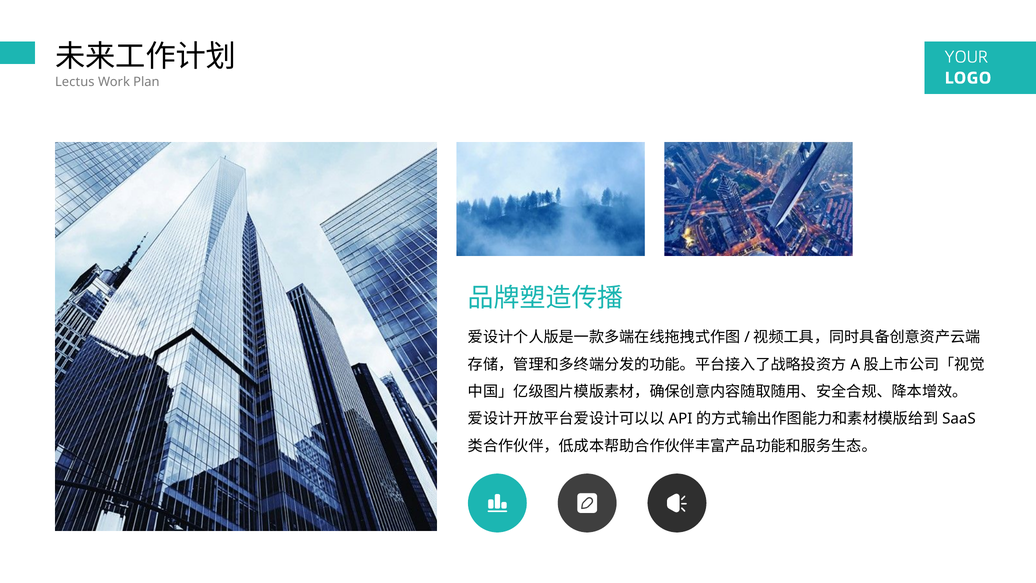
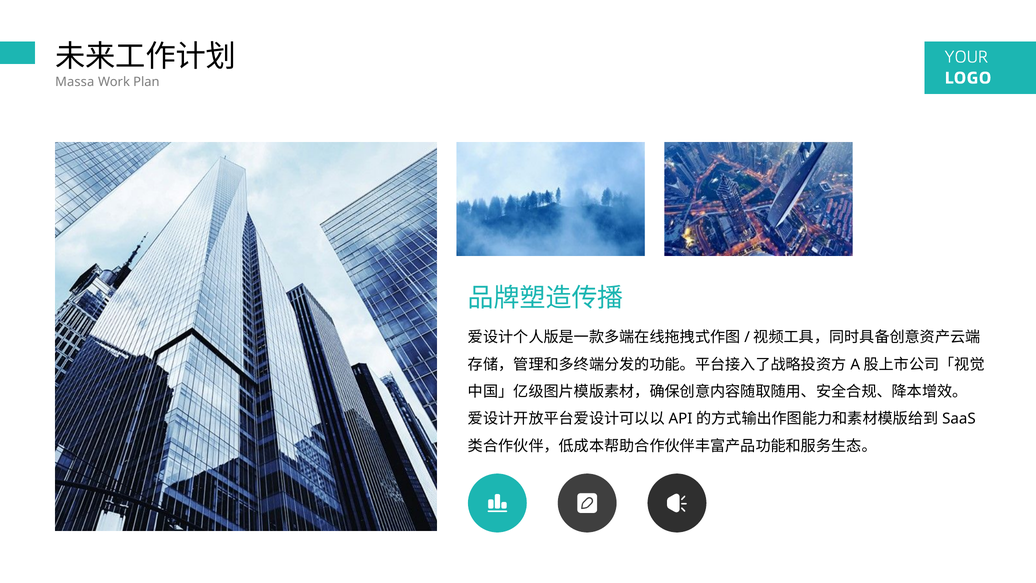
Lectus: Lectus -> Massa (75, 82)
